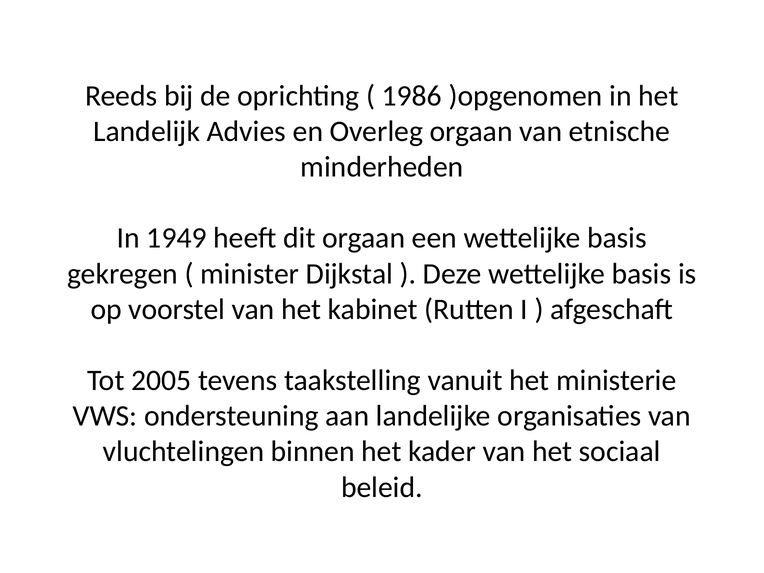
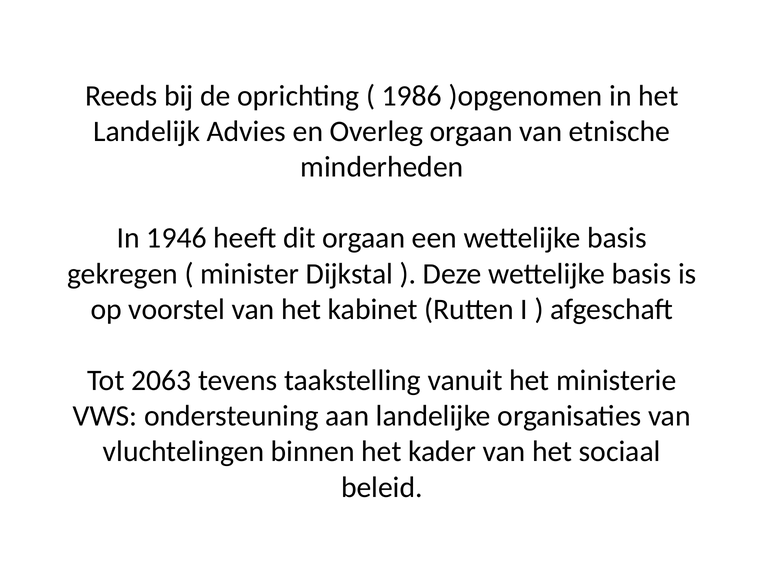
1949: 1949 -> 1946 (177, 238)
2005: 2005 -> 2063 (161, 380)
